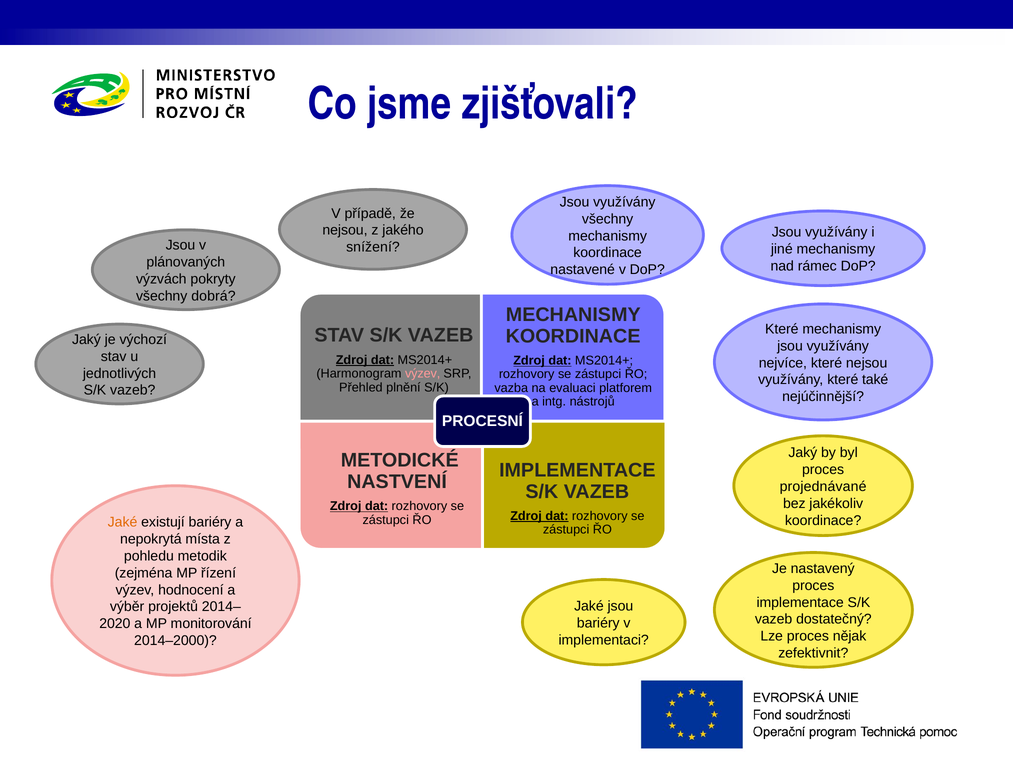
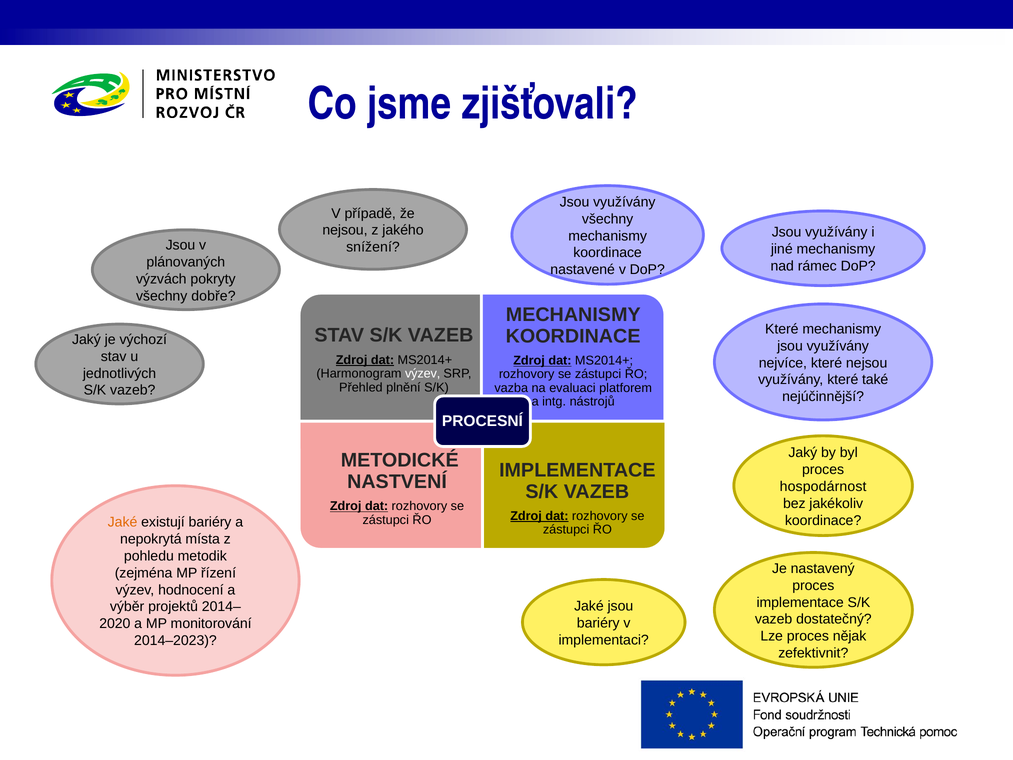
dobrá: dobrá -> dobře (213, 296)
výzev colour: pink -> white (423, 373)
projednávané: projednávané -> hospodárnost (823, 486)
2014–2000: 2014–2000 -> 2014–2023 (175, 640)
